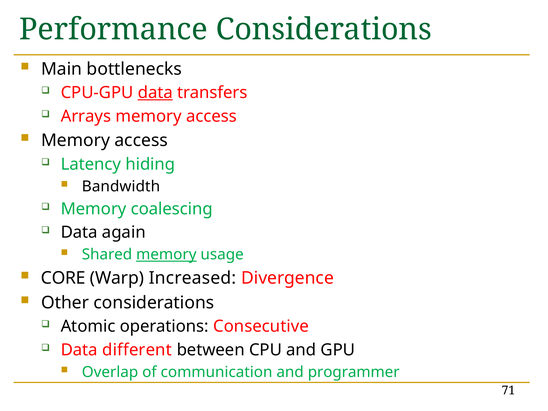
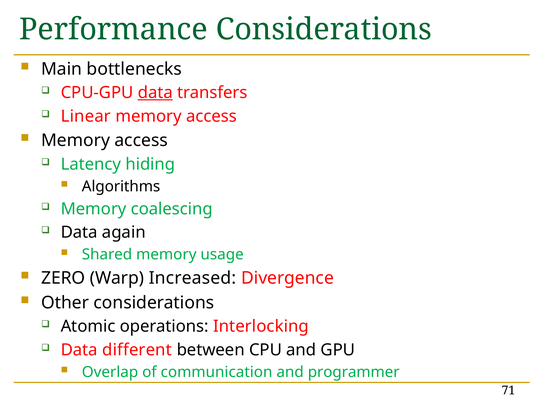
Arrays: Arrays -> Linear (86, 116)
Bandwidth: Bandwidth -> Algorithms (121, 186)
memory underline: present -> none (166, 255)
CORE: CORE -> ZERO (63, 278)
Consecutive: Consecutive -> Interlocking (261, 326)
